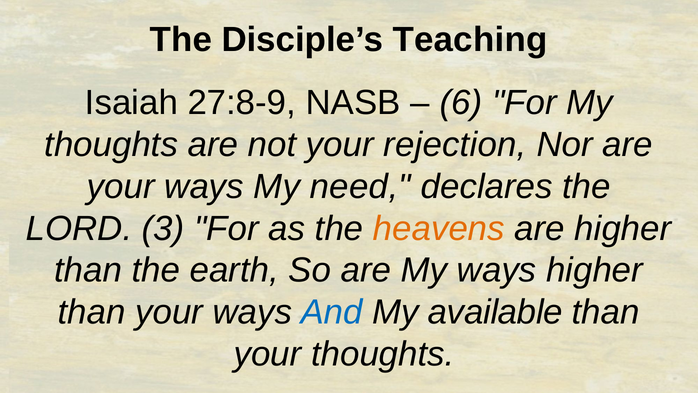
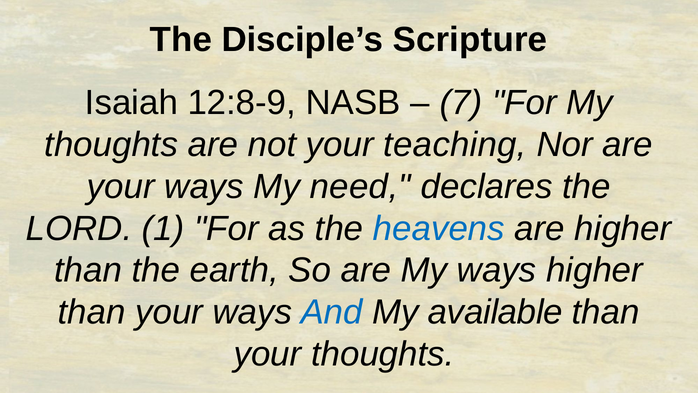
Teaching: Teaching -> Scripture (470, 40)
27:8-9: 27:8-9 -> 12:8-9 (242, 103)
6: 6 -> 7 (461, 103)
rejection: rejection -> teaching (455, 145)
3: 3 -> 1 (163, 228)
heavens colour: orange -> blue (439, 228)
